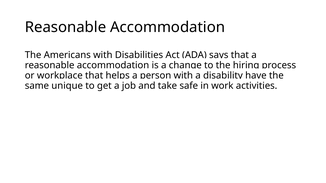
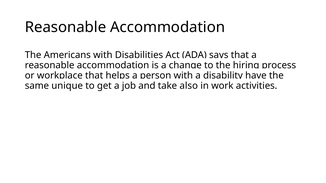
safe: safe -> also (189, 86)
